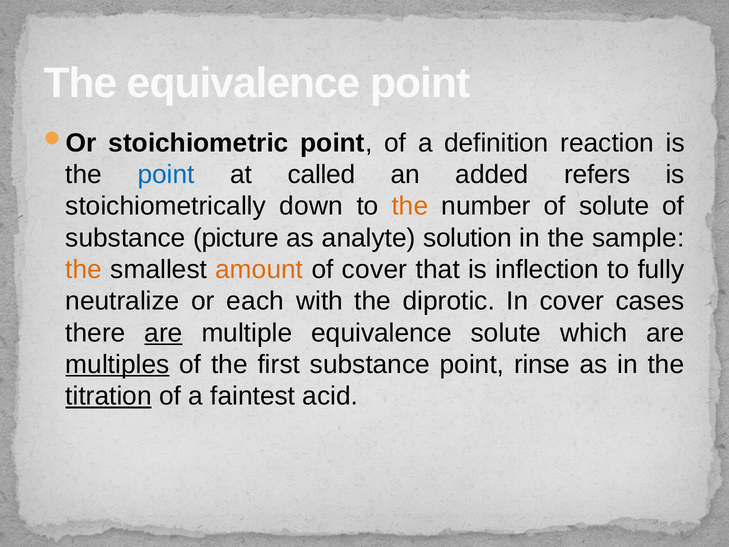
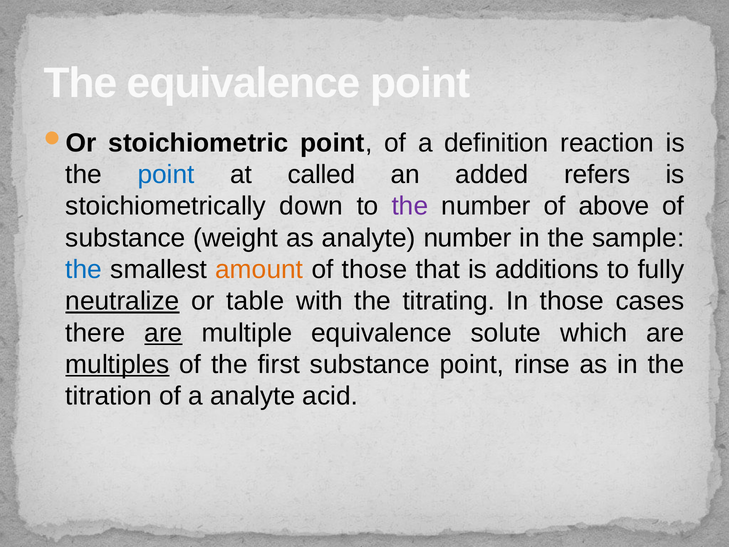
the colour: orange -> purple (410, 206)
of solute: solute -> above (614, 206)
picture: picture -> weight (236, 238)
analyte solution: solution -> number (468, 238)
the colour: orange -> blue (84, 269)
of cover: cover -> those (375, 269)
inflection: inflection -> additions (547, 269)
neutralize underline: none -> present (123, 301)
each: each -> table (255, 301)
diprotic: diprotic -> titrating (449, 301)
In cover: cover -> those (572, 301)
titration underline: present -> none (109, 396)
a faintest: faintest -> analyte (253, 396)
